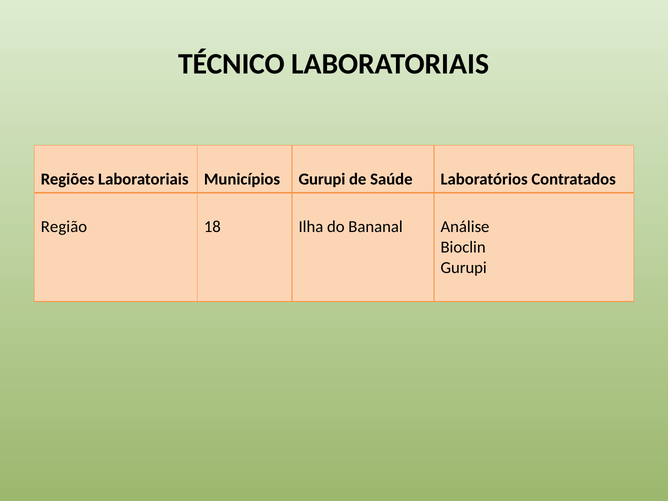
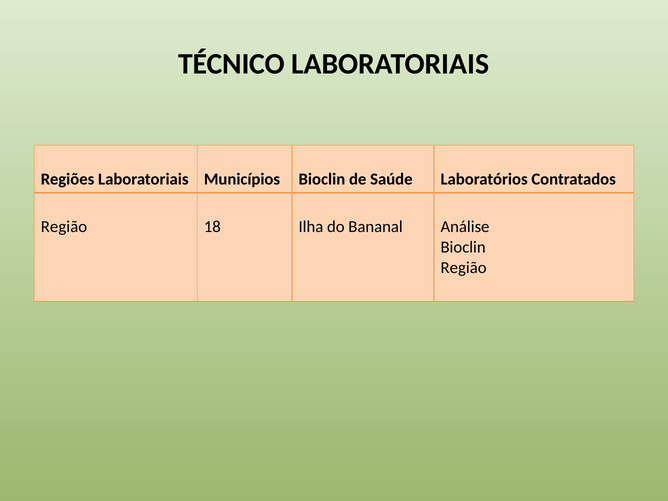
Municípios Gurupi: Gurupi -> Bioclin (322, 179)
Gurupi: Gurupi -> Região (464, 268)
